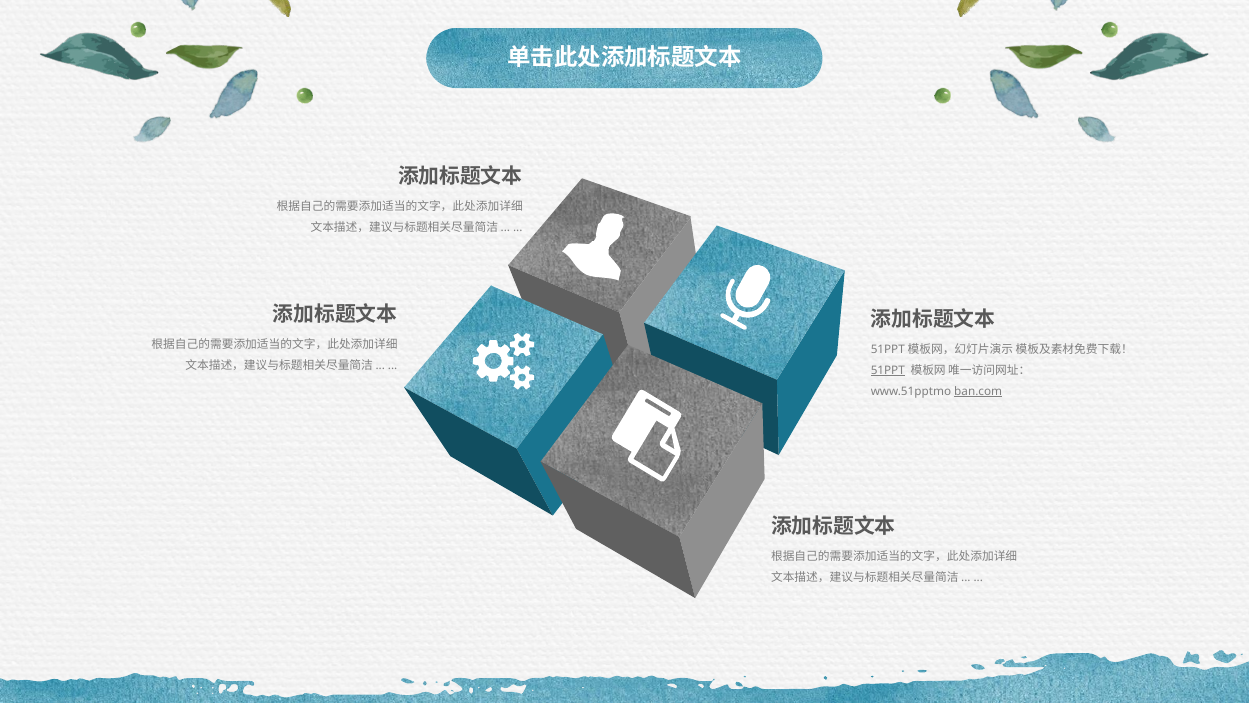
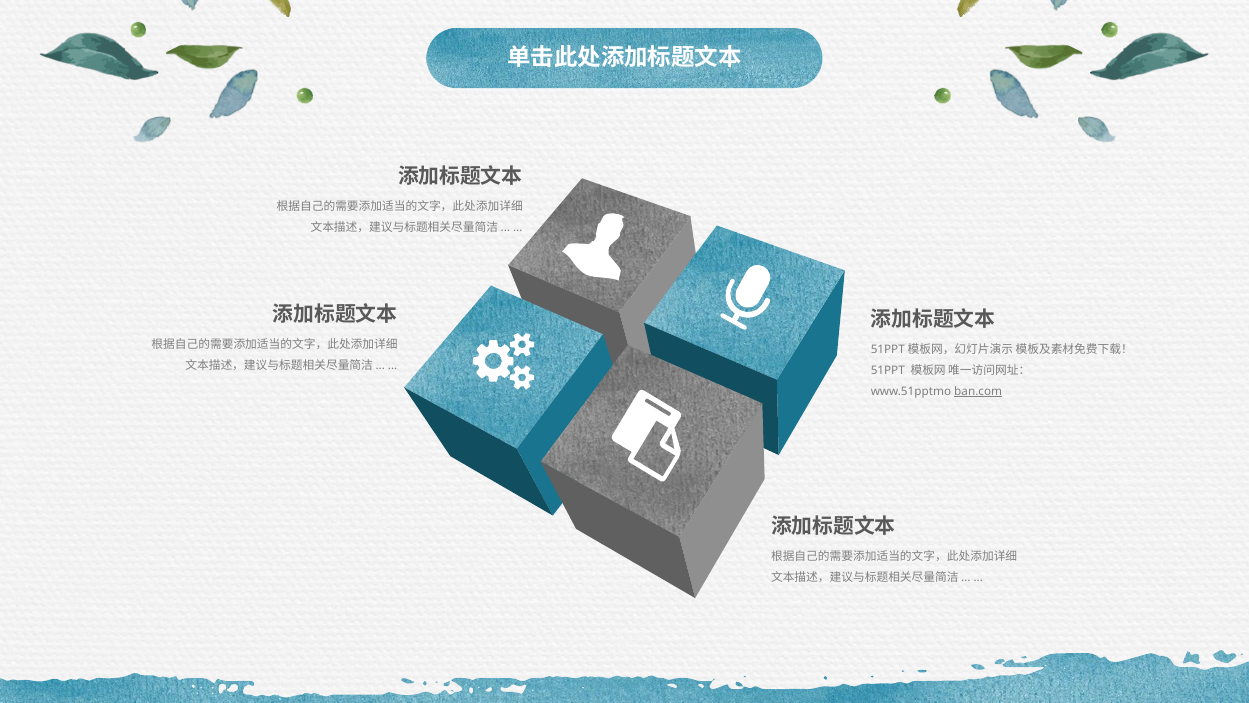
51PPT underline: present -> none (888, 370)
